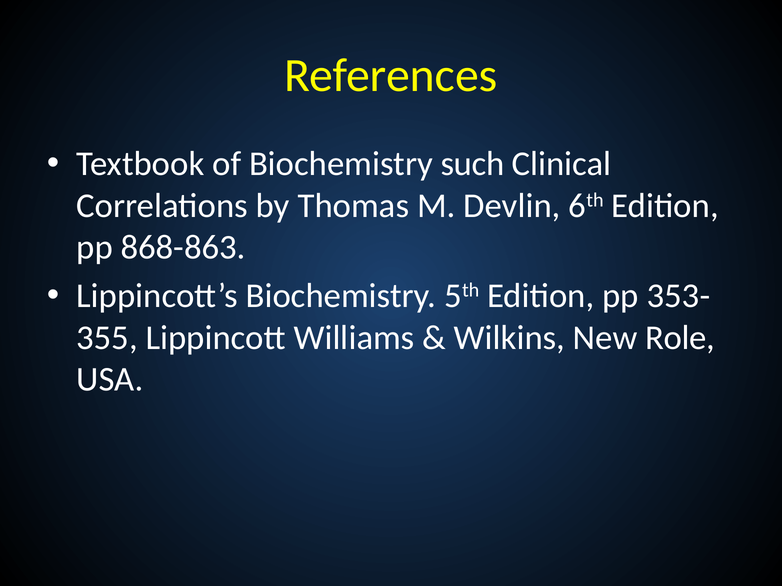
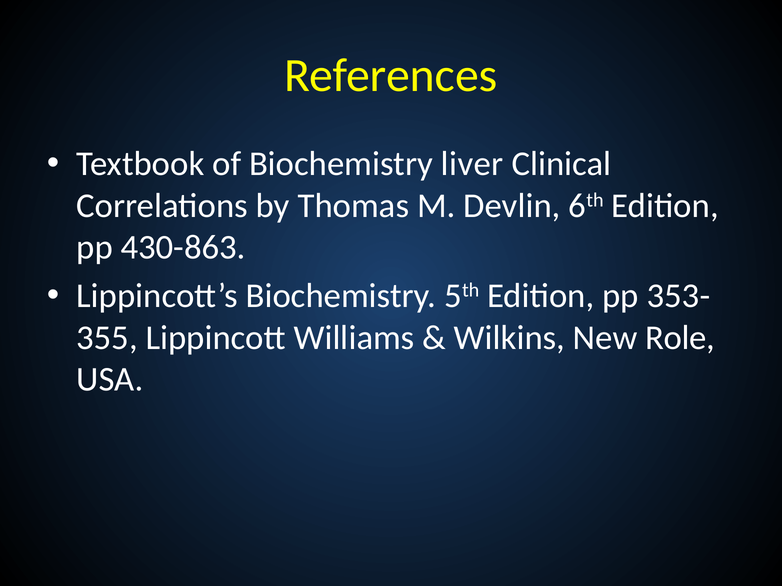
such: such -> liver (472, 164)
868-863: 868-863 -> 430-863 (183, 247)
